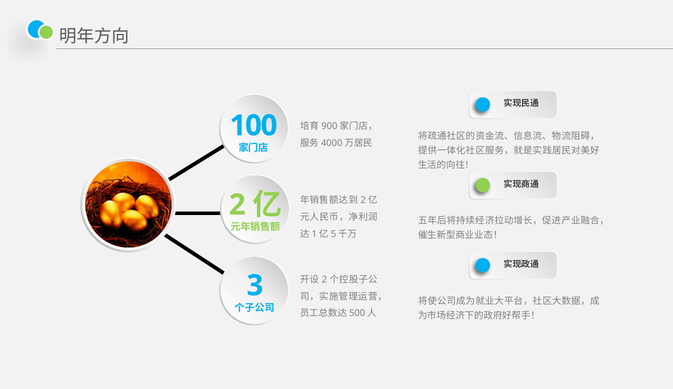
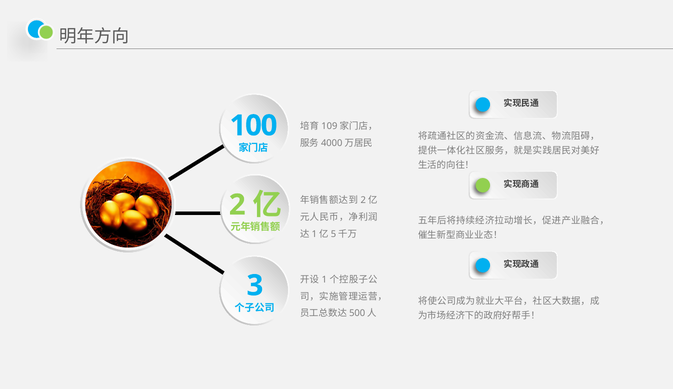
900: 900 -> 109 (329, 126)
2: 2 -> 1 (324, 280)
